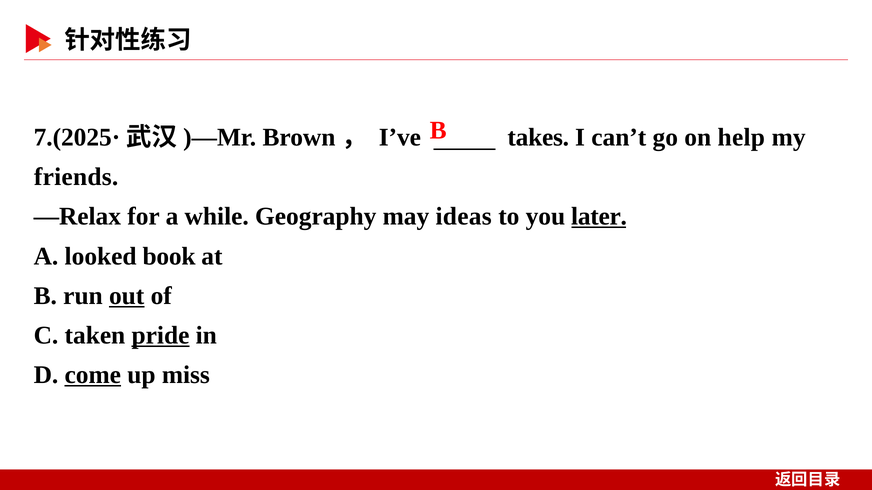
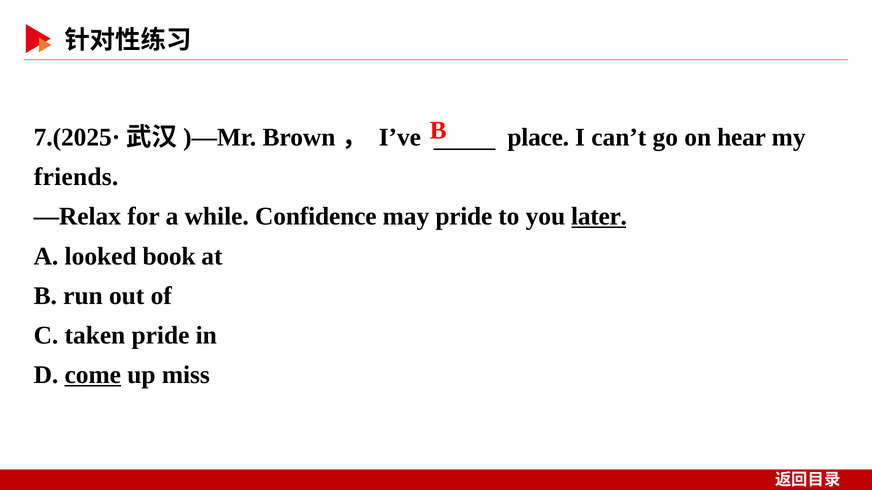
takes: takes -> place (538, 137)
help: help -> hear (742, 137)
Geography: Geography -> Confidence (316, 217)
may ideas: ideas -> pride (464, 217)
out underline: present -> none (127, 296)
pride underline: present -> none (161, 336)
